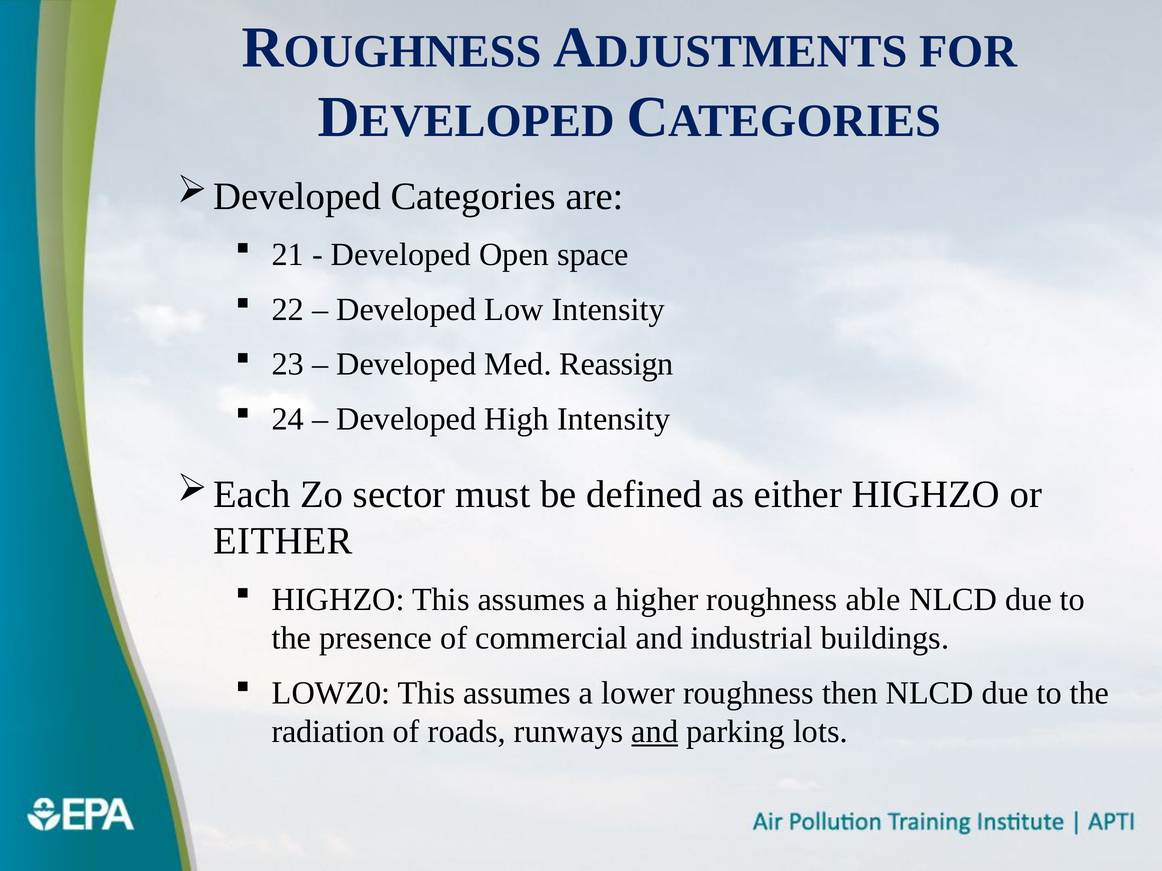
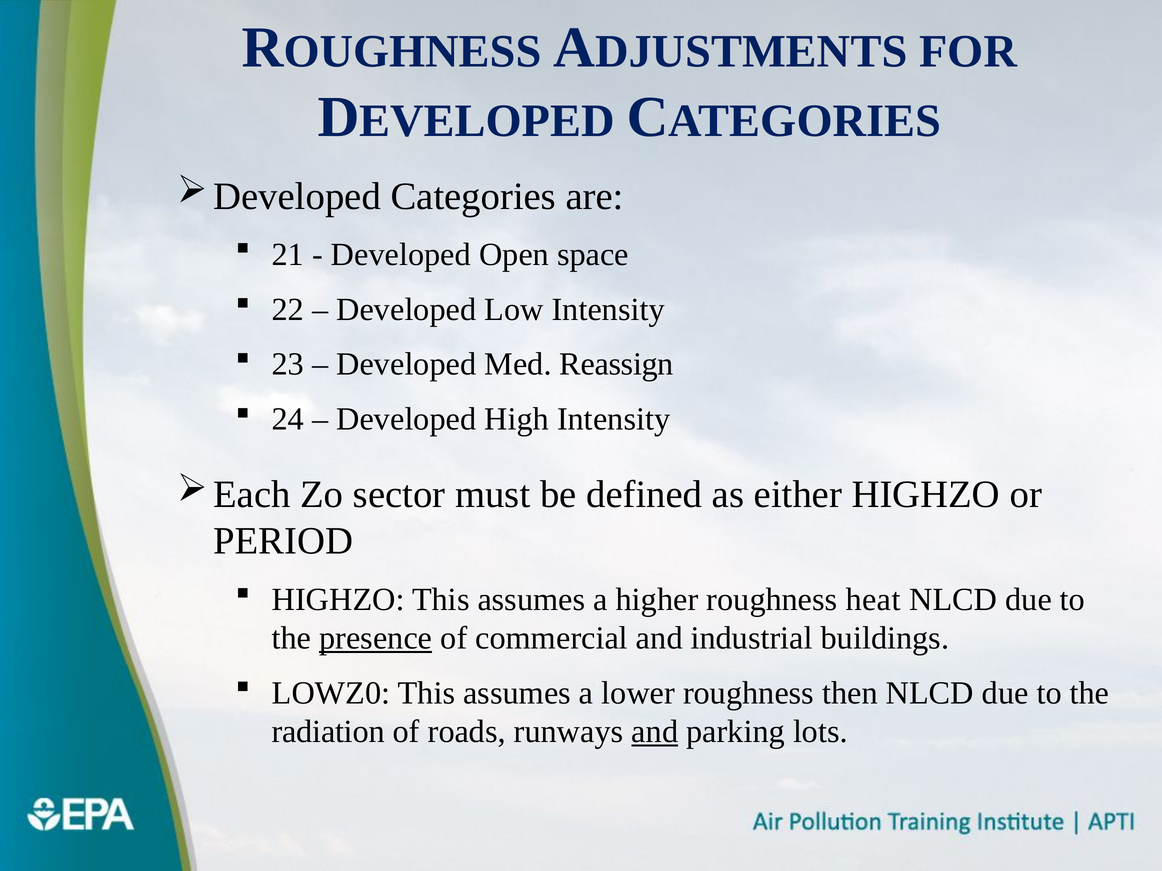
EITHER: EITHER -> PERIOD (283, 541)
able: able -> heat (873, 600)
presence underline: none -> present (376, 639)
